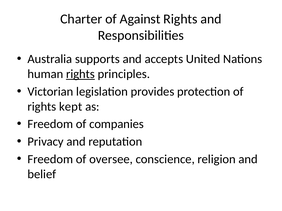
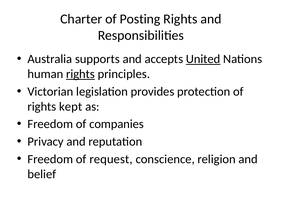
Against: Against -> Posting (140, 19)
United underline: none -> present (203, 59)
oversee: oversee -> request (111, 159)
